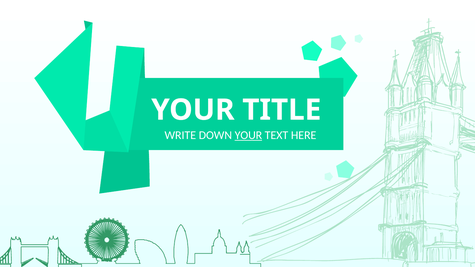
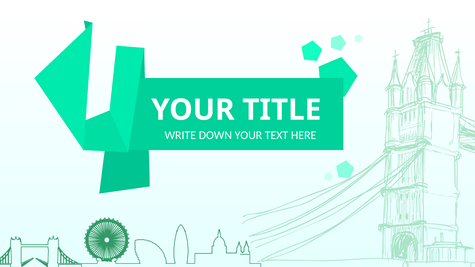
YOUR underline: present -> none (248, 135)
